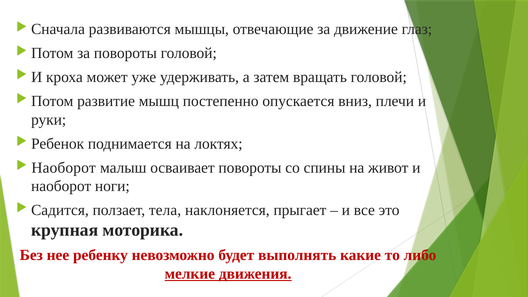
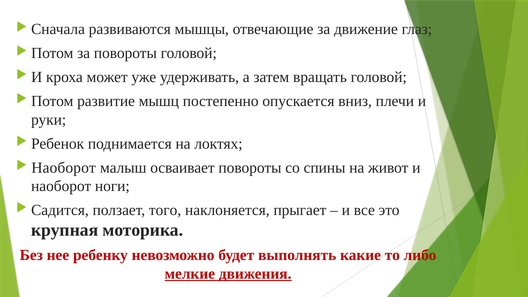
тела: тела -> того (165, 210)
